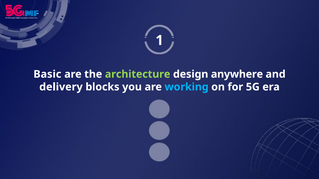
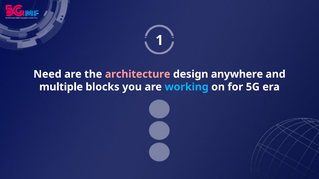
Basic: Basic -> Need (47, 74)
architecture colour: light green -> pink (138, 74)
delivery: delivery -> multiple (61, 87)
